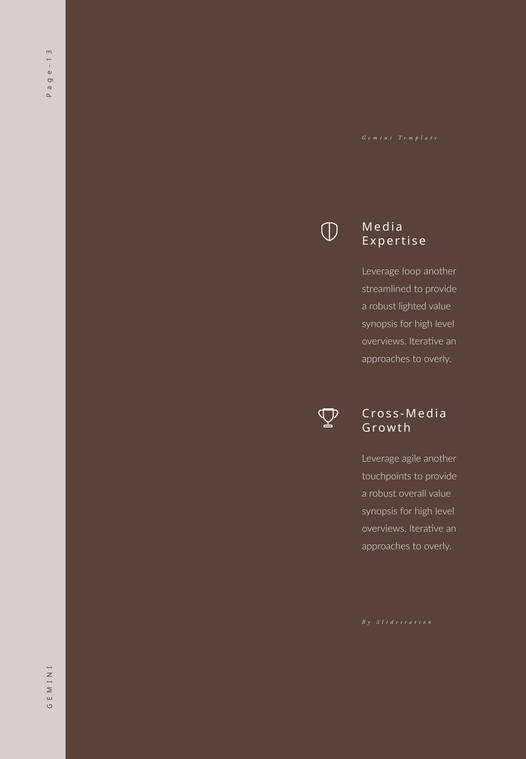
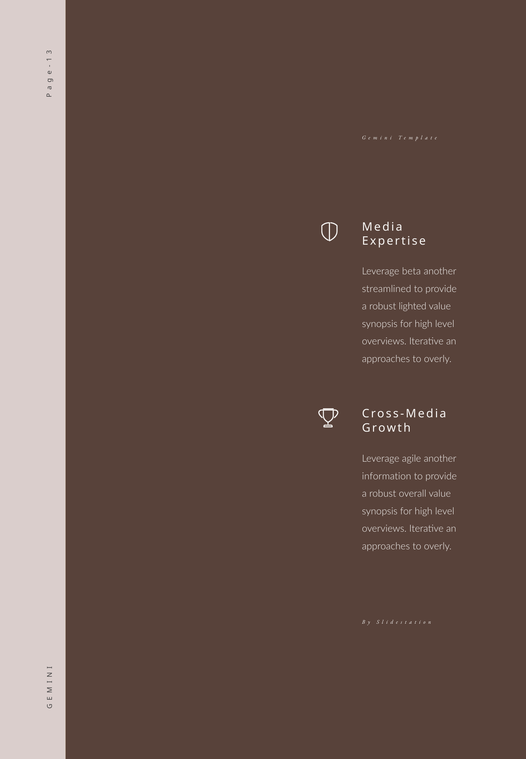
loop: loop -> beta (411, 272)
touchpoints: touchpoints -> information (387, 477)
